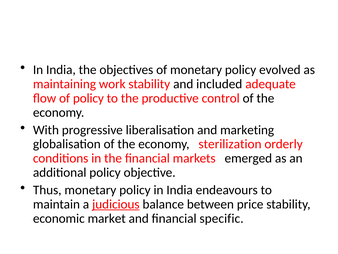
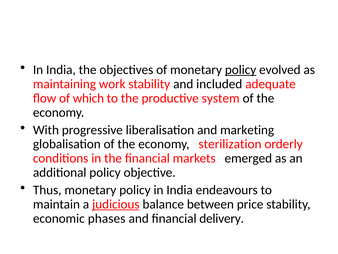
policy underline: none -> present (241, 70)
of policy: policy -> which (88, 98)
control: control -> system (221, 98)
market: market -> phases (107, 218)
specific: specific -> delivery (222, 218)
